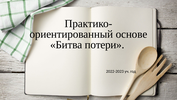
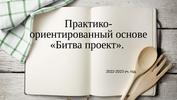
потери: потери -> проект (105, 45)
